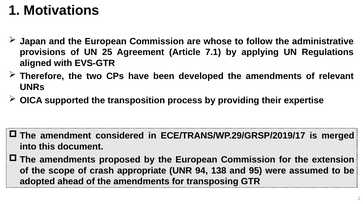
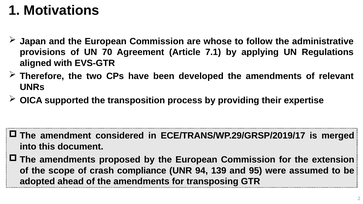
25: 25 -> 70 (107, 52)
appropriate: appropriate -> compliance (142, 171)
138: 138 -> 139 (219, 171)
